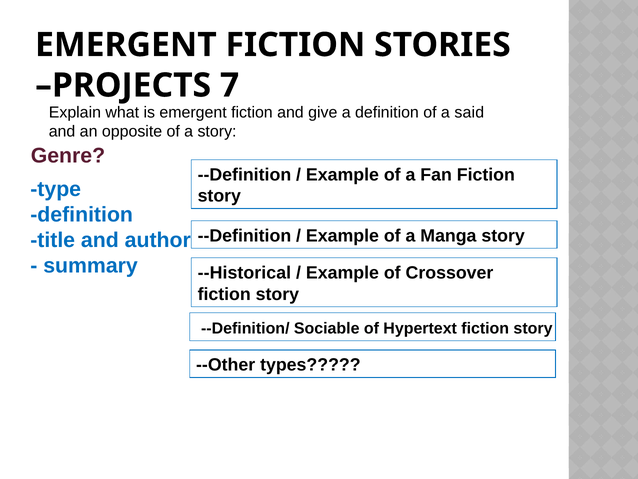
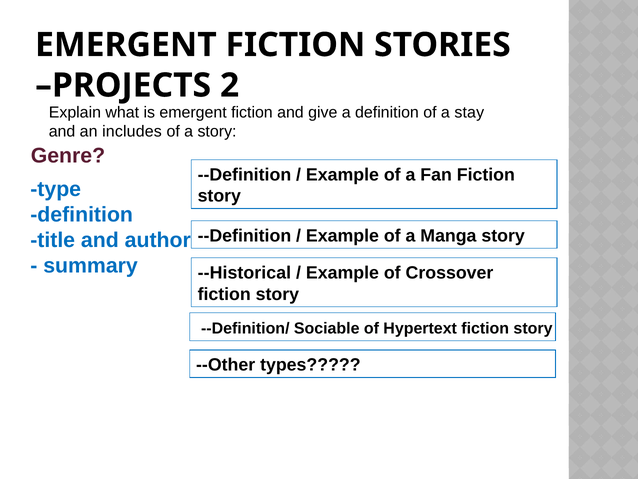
7: 7 -> 2 (230, 85)
said: said -> stay (469, 112)
opposite: opposite -> includes (132, 131)
